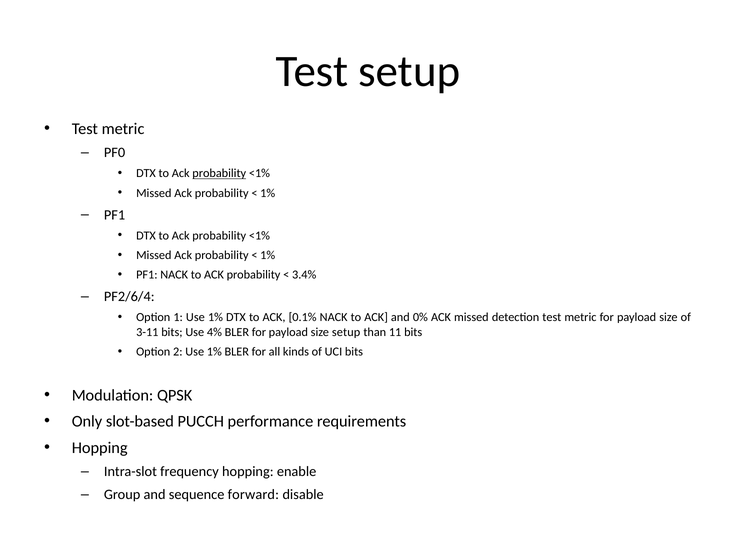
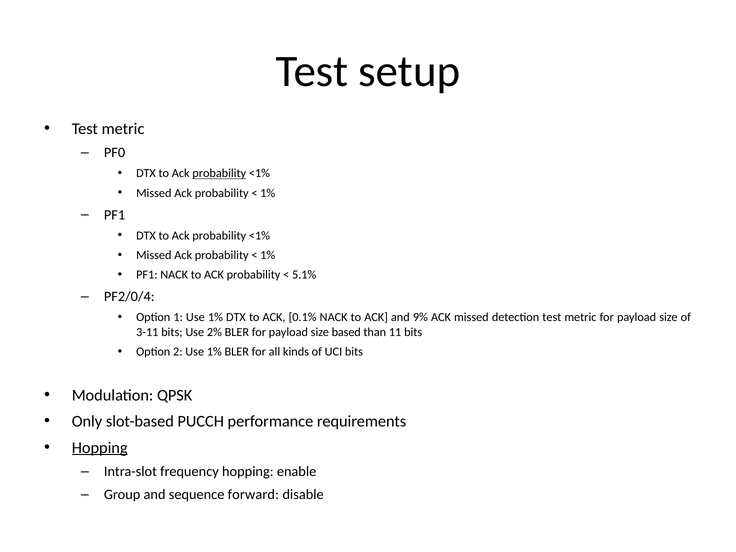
3.4%: 3.4% -> 5.1% (304, 275)
PF2/6/4: PF2/6/4 -> PF2/0/4 (129, 297)
0%: 0% -> 9% (420, 317)
4%: 4% -> 2% (214, 332)
size setup: setup -> based (346, 332)
Hopping underline: none -> present (100, 448)
